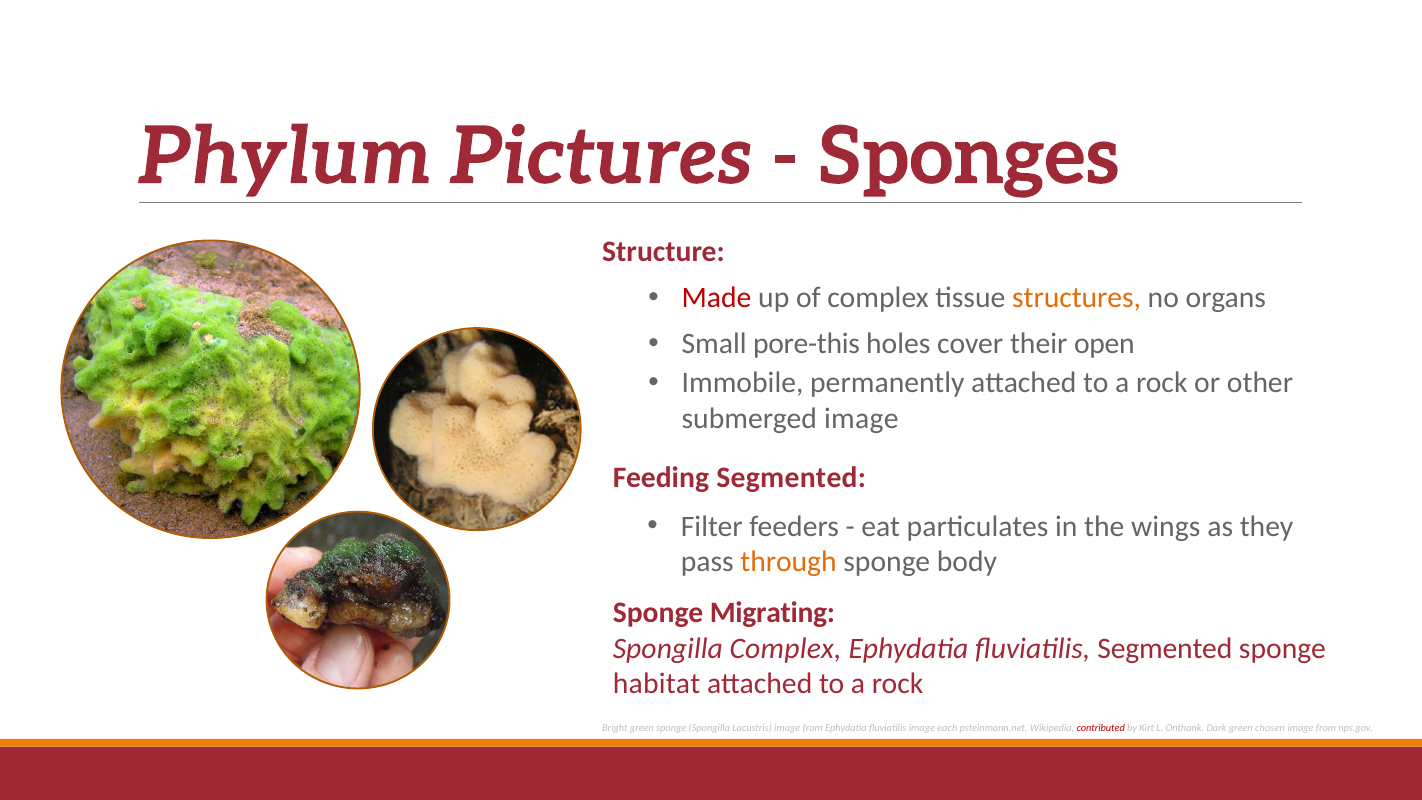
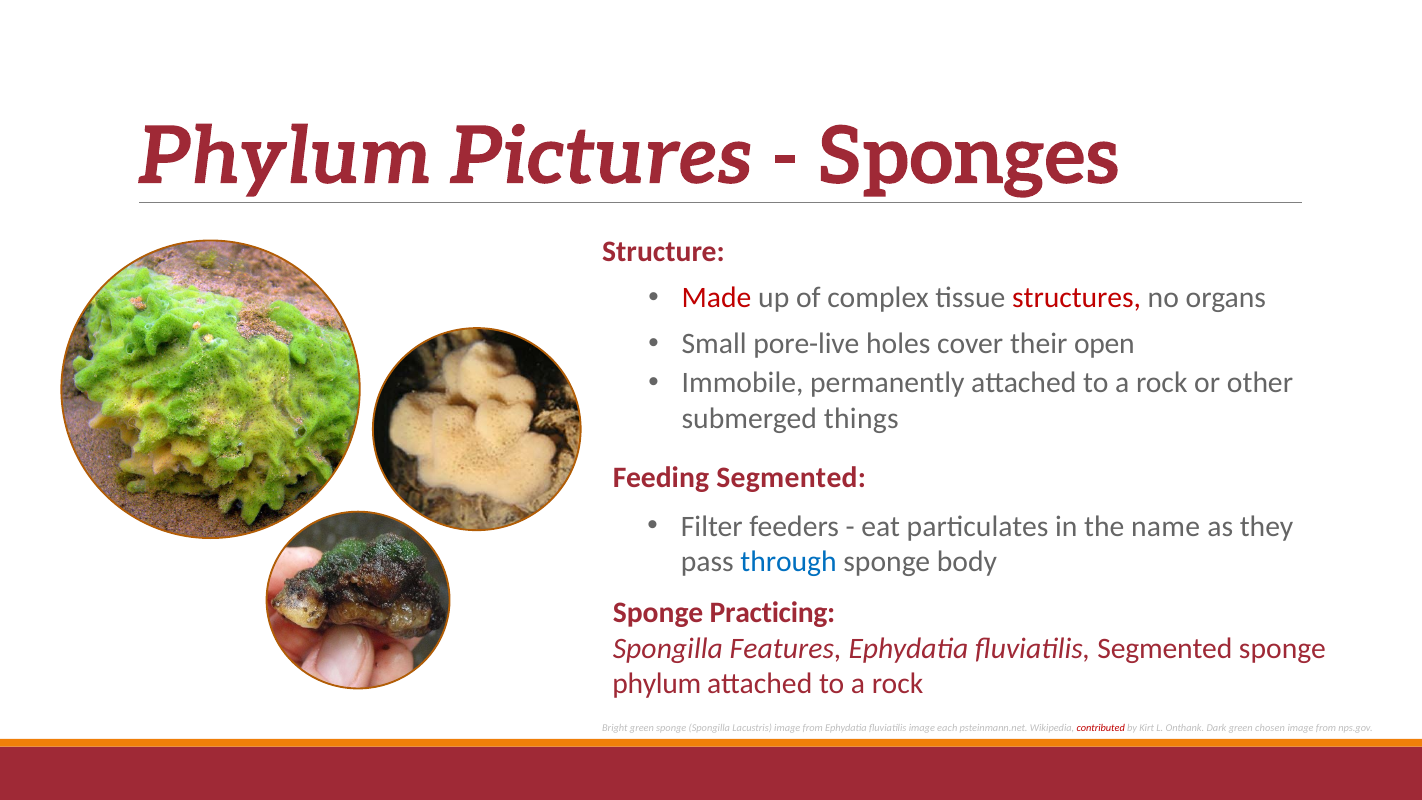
structures colour: orange -> red (1077, 298)
pore-this: pore-this -> pore-live (806, 344)
submerged image: image -> things (861, 419)
wings: wings -> name (1166, 526)
through colour: orange -> blue (789, 562)
Migrating: Migrating -> Practicing (772, 613)
Spongilla Complex: Complex -> Features (786, 648)
habitat: habitat -> phylum (657, 684)
